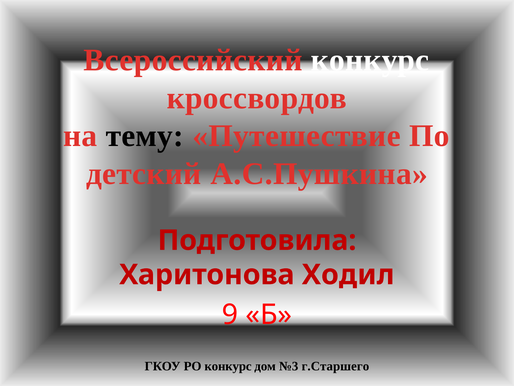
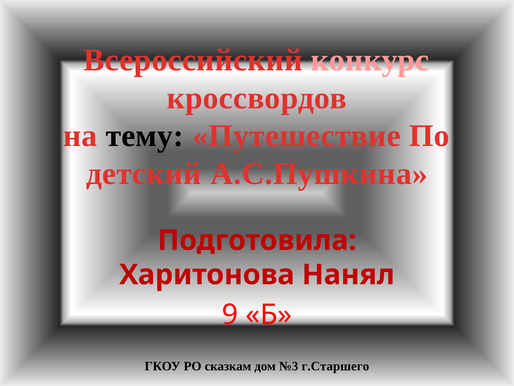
конкурс colour: white -> pink (370, 60)
Ходил: Ходил -> Нанял (348, 274)
РО конкурс: конкурс -> сказкам (228, 366)
